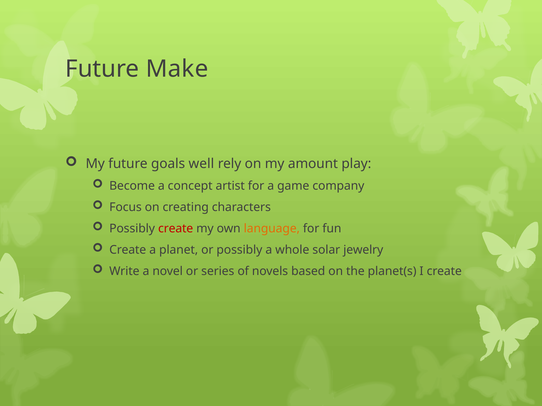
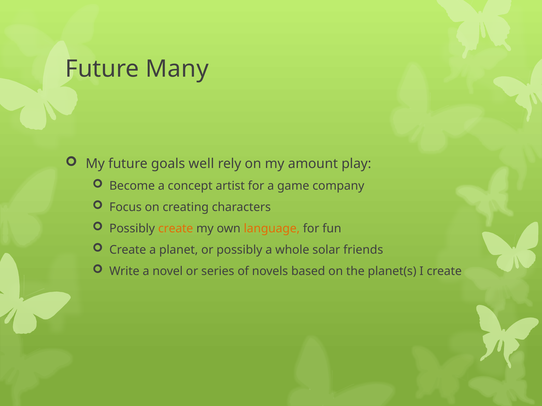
Make: Make -> Many (177, 69)
create colour: red -> orange (176, 229)
jewelry: jewelry -> friends (363, 250)
